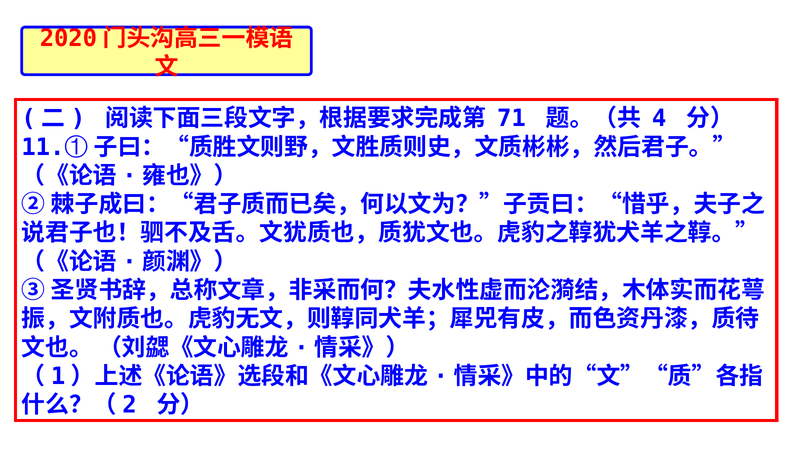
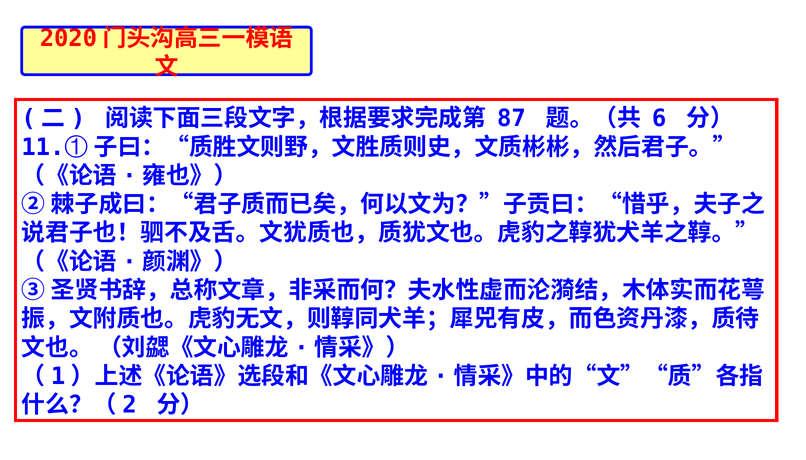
71: 71 -> 87 (511, 118)
4: 4 -> 6 (659, 118)
